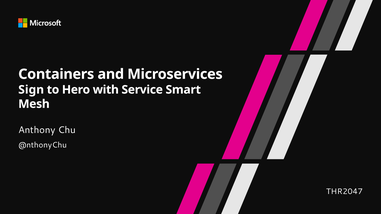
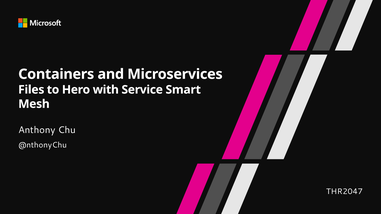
Sign: Sign -> Files (31, 90)
